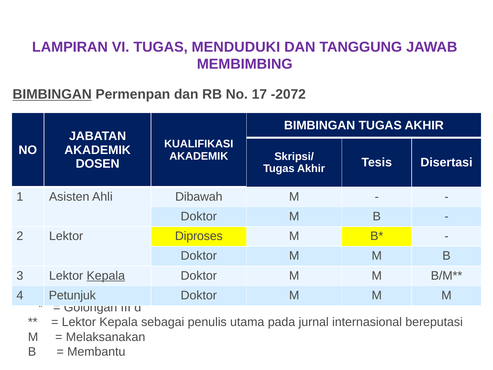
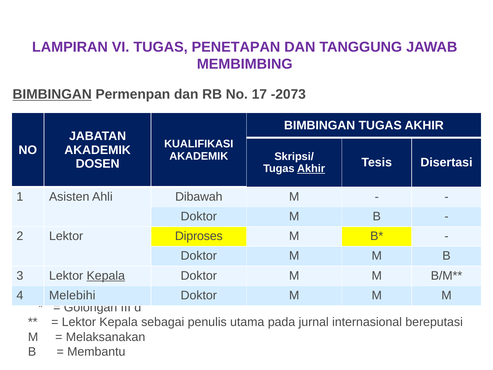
MENDUDUKI: MENDUDUKI -> PENETAPAN (236, 47)
-2072: -2072 -> -2073 (288, 94)
Akhir underline: none -> present (311, 169)
Petunjuk: Petunjuk -> Melebihi (72, 295)
